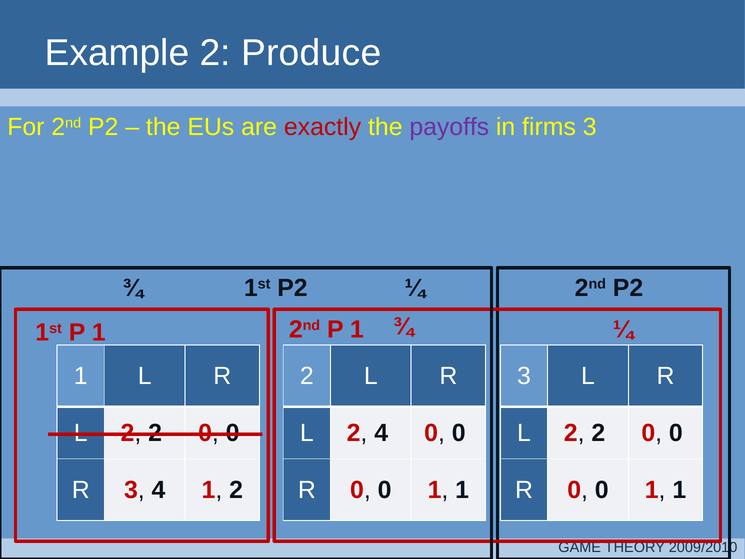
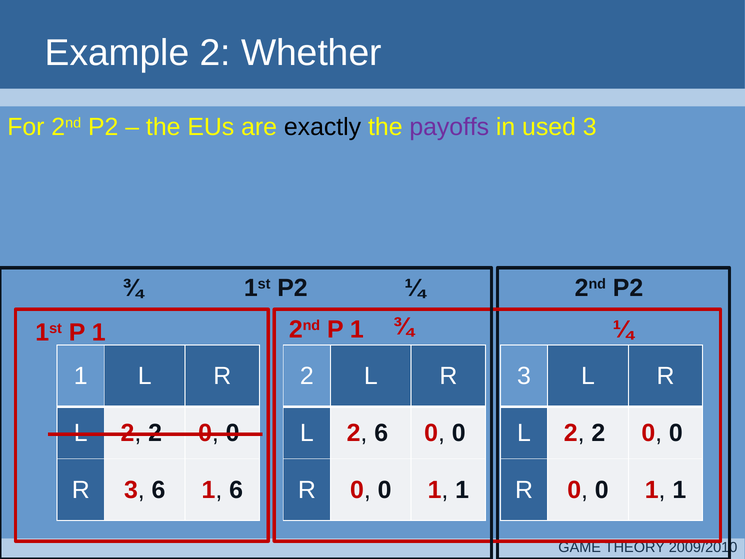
Produce: Produce -> Whether (311, 53)
exactly colour: red -> black (323, 127)
firms: firms -> used (549, 127)
2 4: 4 -> 6 (381, 433)
3 4: 4 -> 6 (158, 490)
2: 2 -> 6 (236, 490)
